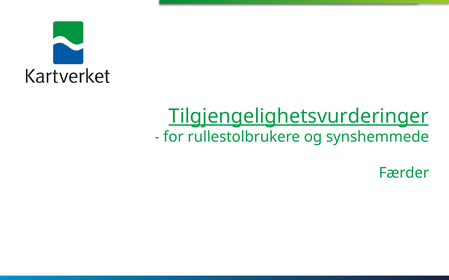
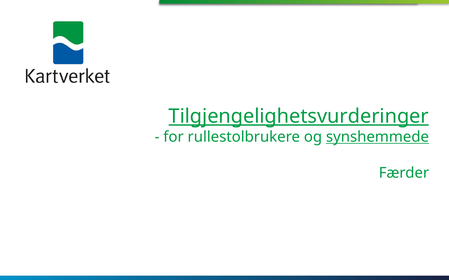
synshemmede underline: none -> present (377, 137)
